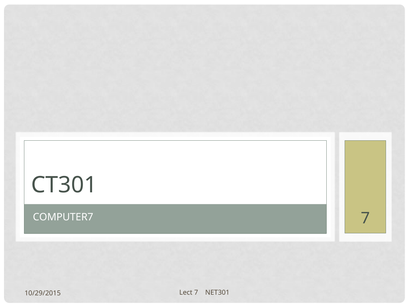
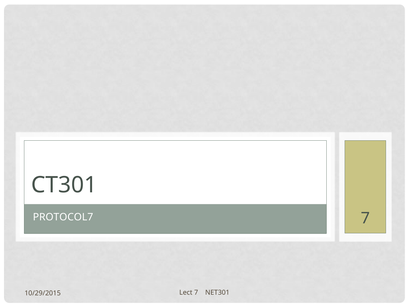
COMPUTER7: COMPUTER7 -> PROTOCOL7 (63, 217)
